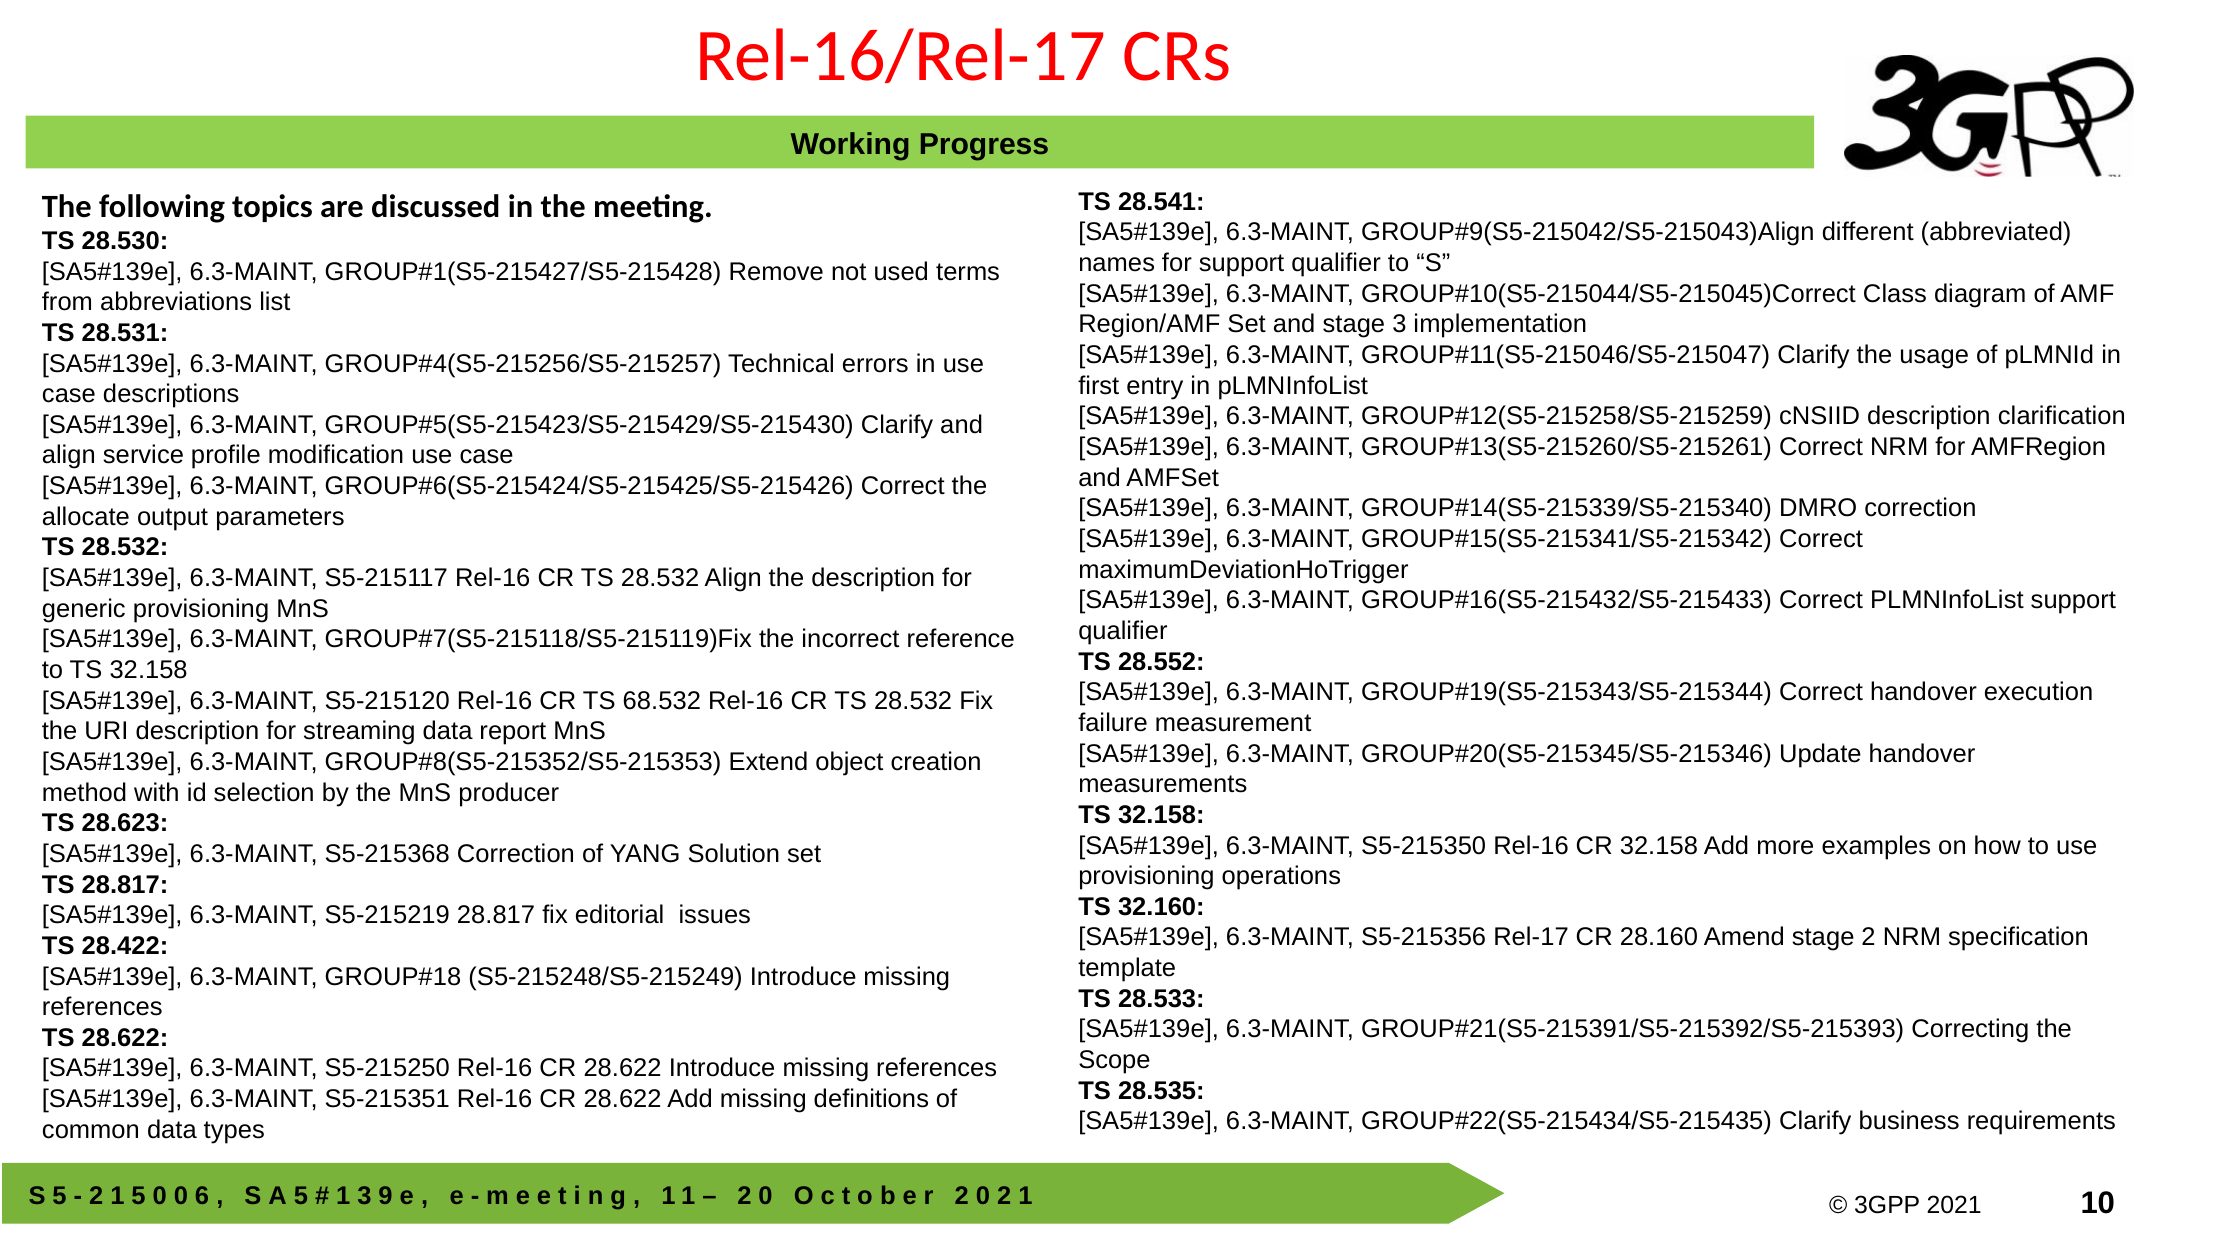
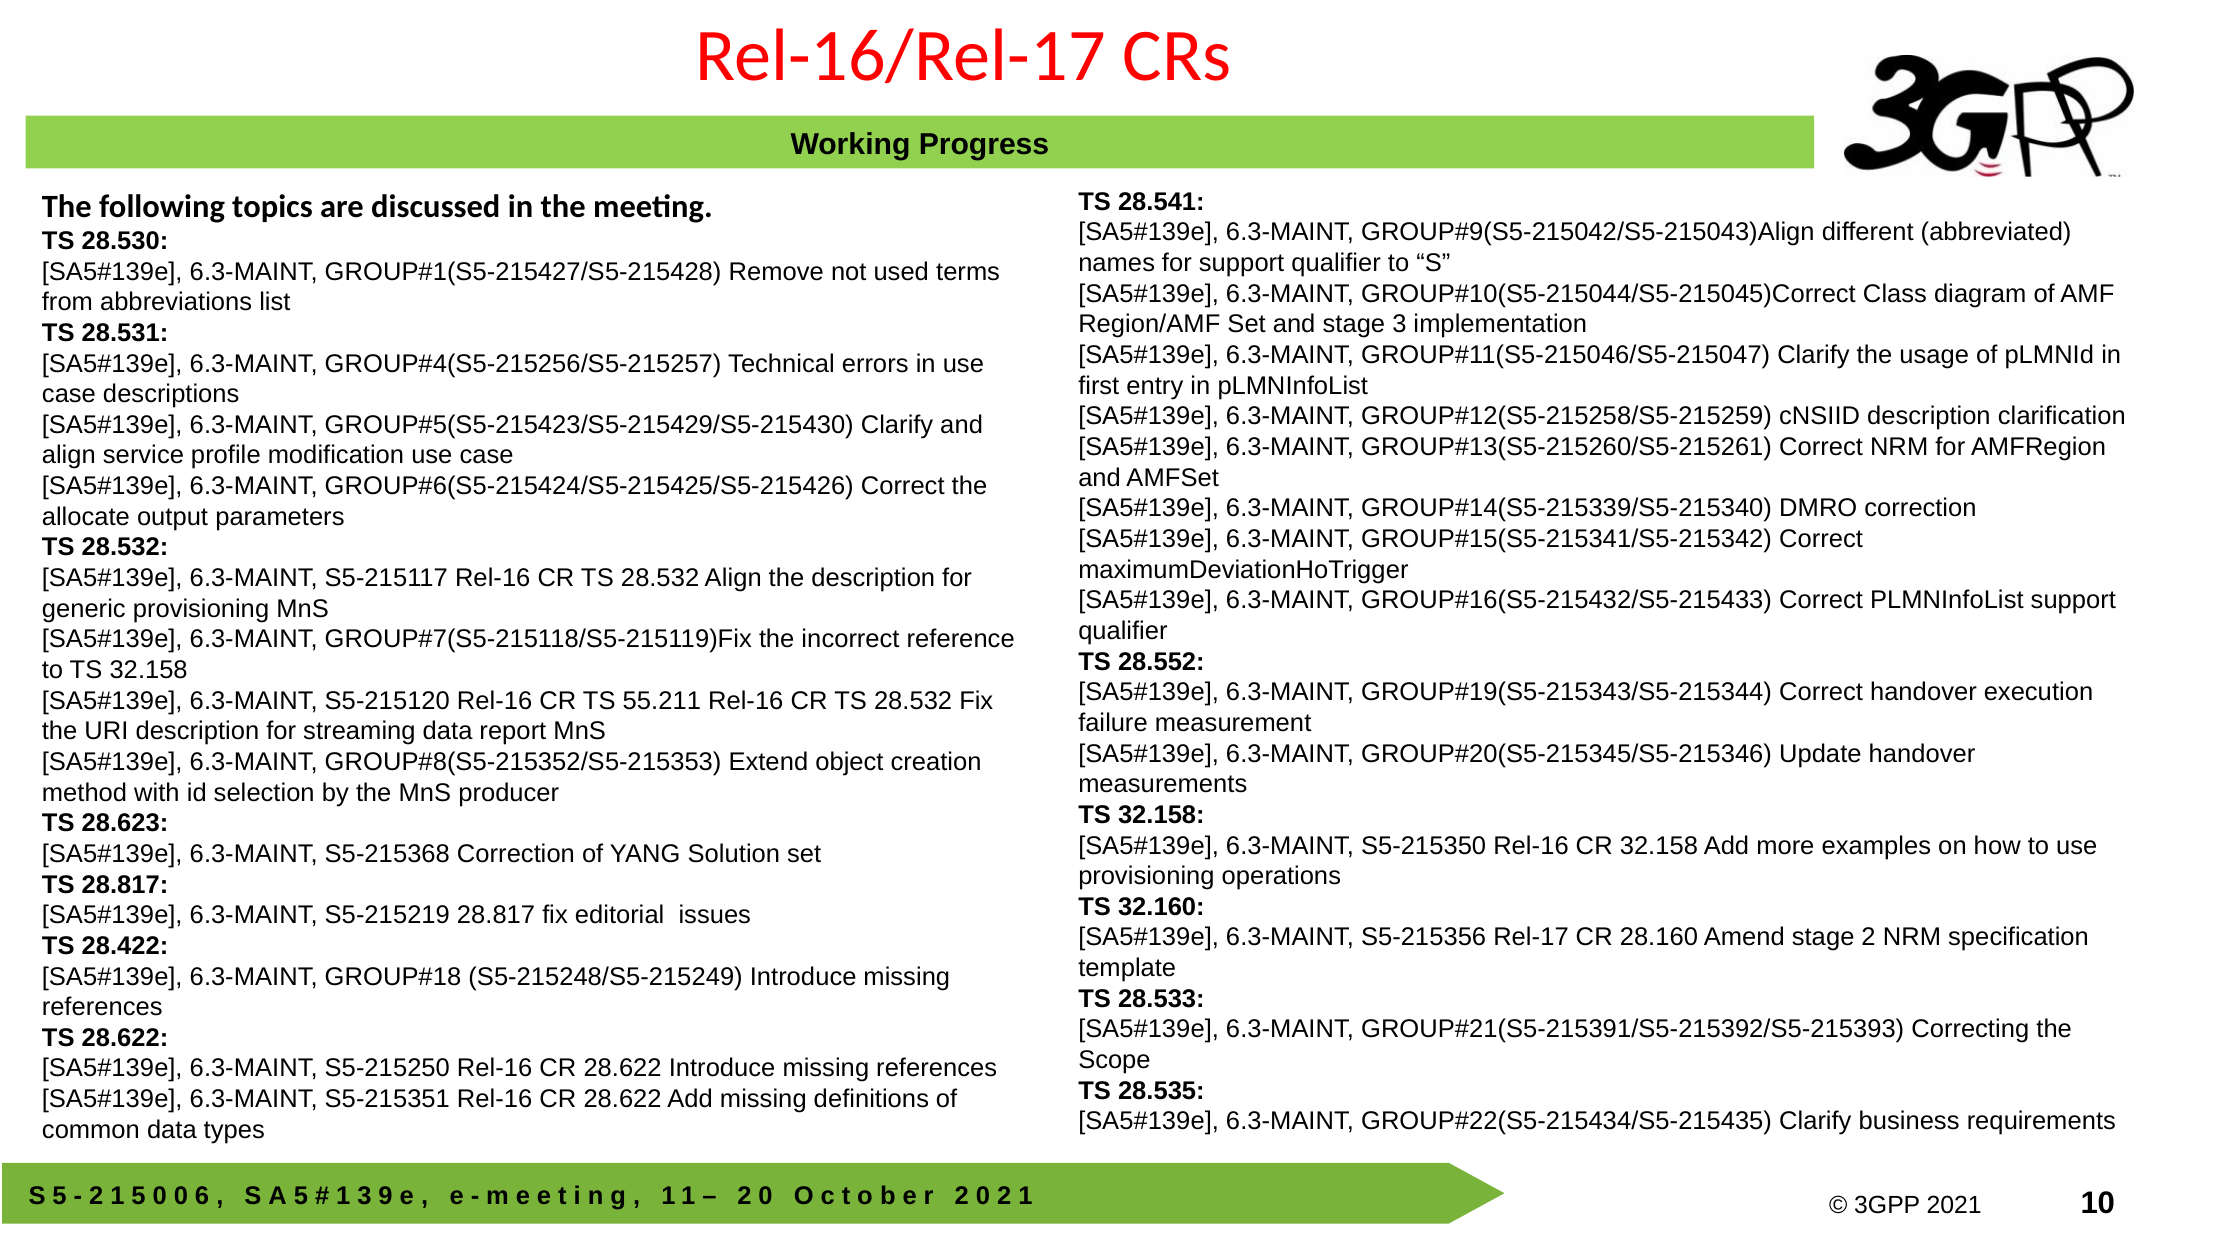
68.532: 68.532 -> 55.211 (662, 701)
